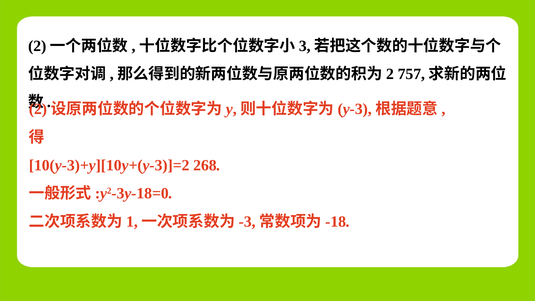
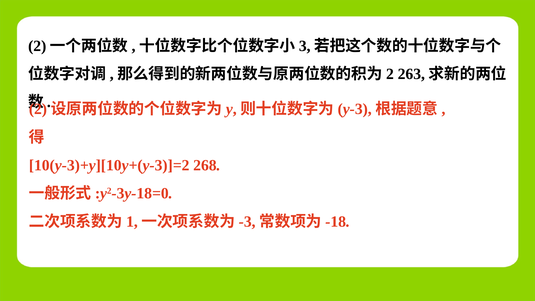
757: 757 -> 263 (411, 74)
